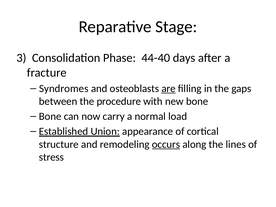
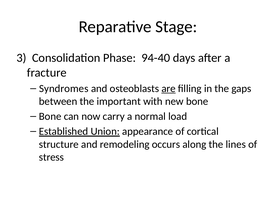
44-40: 44-40 -> 94-40 (156, 58)
procedure: procedure -> important (119, 101)
occurs underline: present -> none (166, 144)
